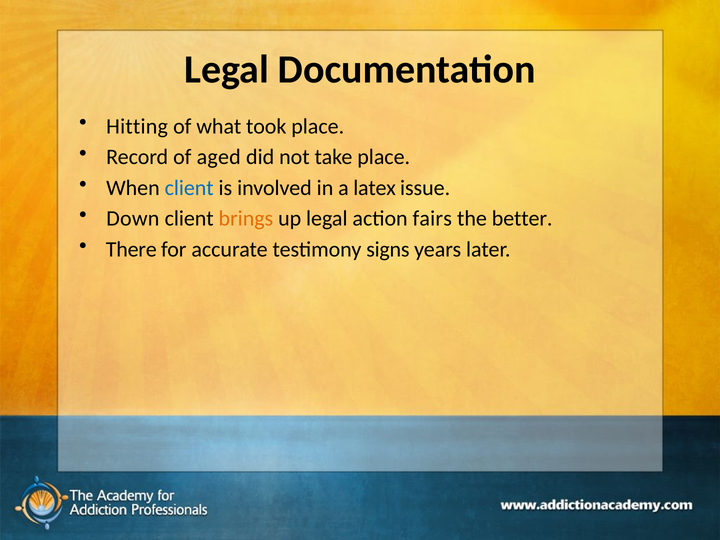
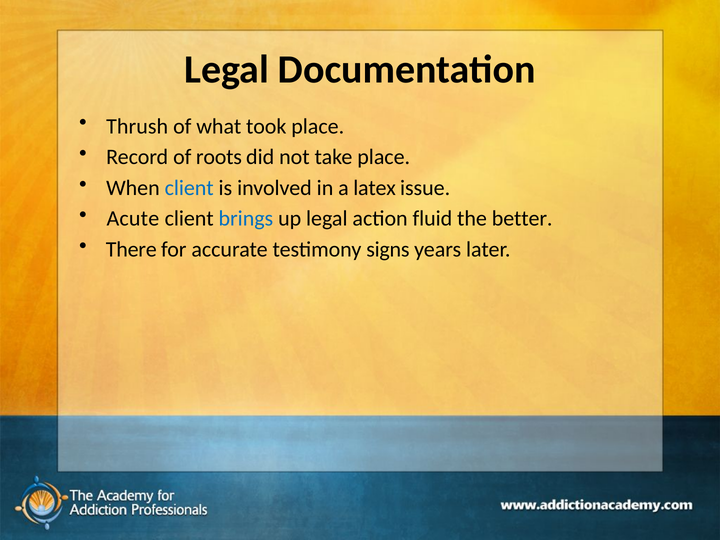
Hitting: Hitting -> Thrush (137, 126)
aged: aged -> roots (219, 157)
Down: Down -> Acute (133, 219)
brings colour: orange -> blue (246, 219)
fairs: fairs -> fluid (432, 219)
